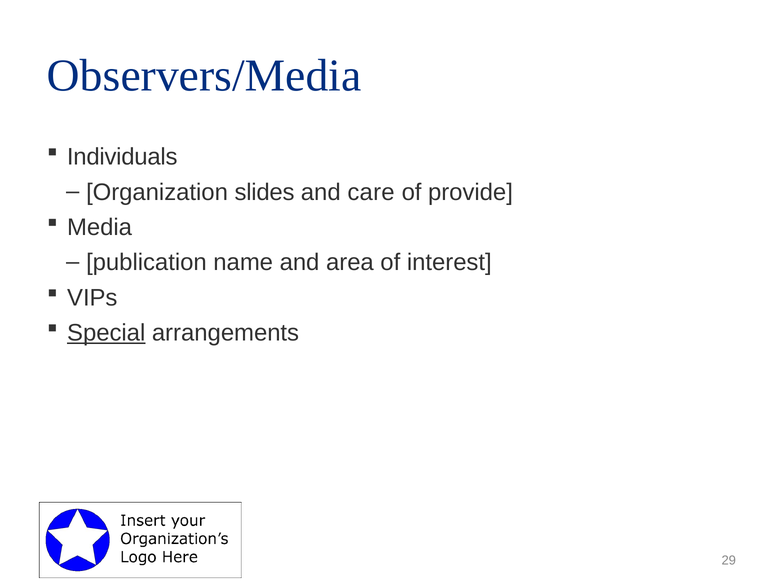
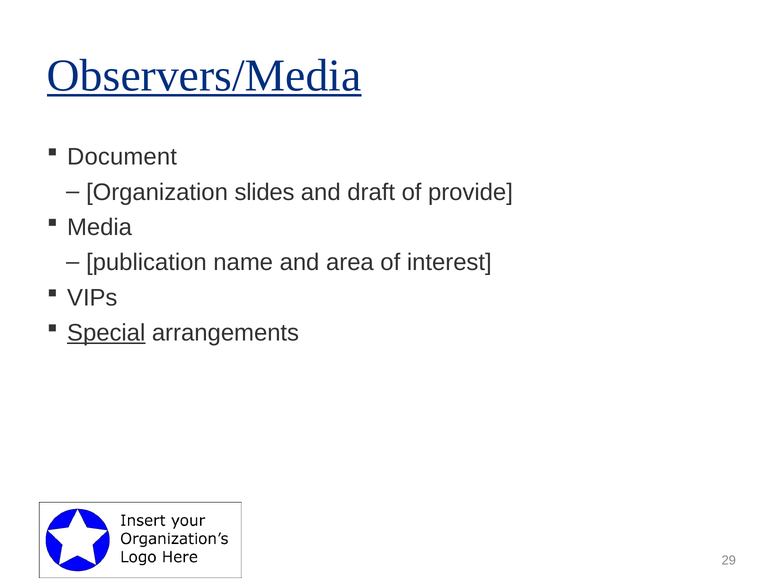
Observers/Media underline: none -> present (204, 76)
Individuals: Individuals -> Document (122, 157)
care: care -> draft (371, 192)
